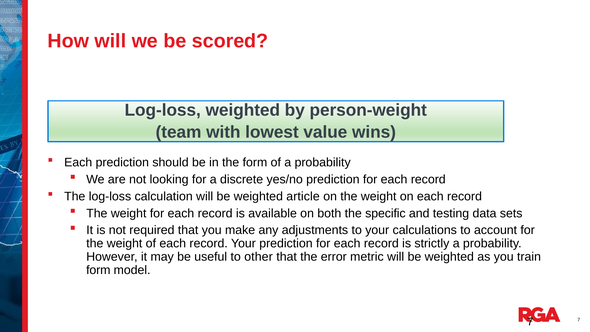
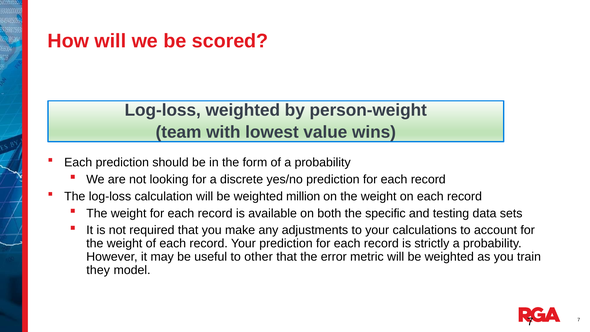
article: article -> million (303, 196)
form: form -> they (98, 270)
